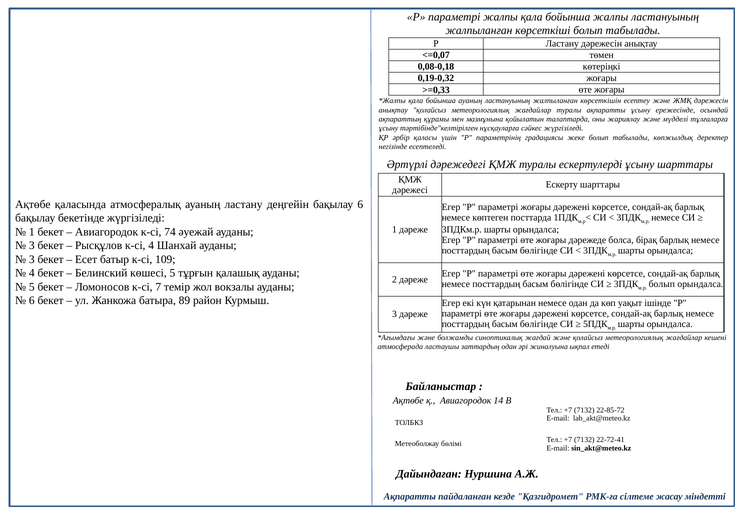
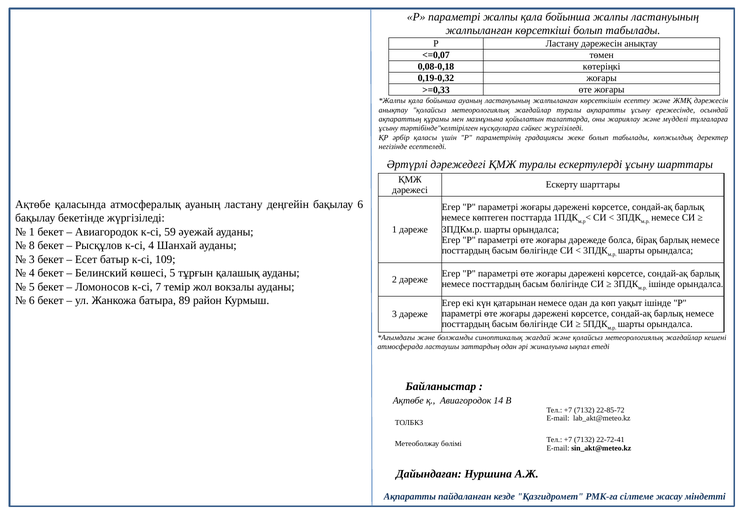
74: 74 -> 59 (170, 232)
3: 3 -> 8 (32, 246)
болып: болып -> ішінде (662, 284)
